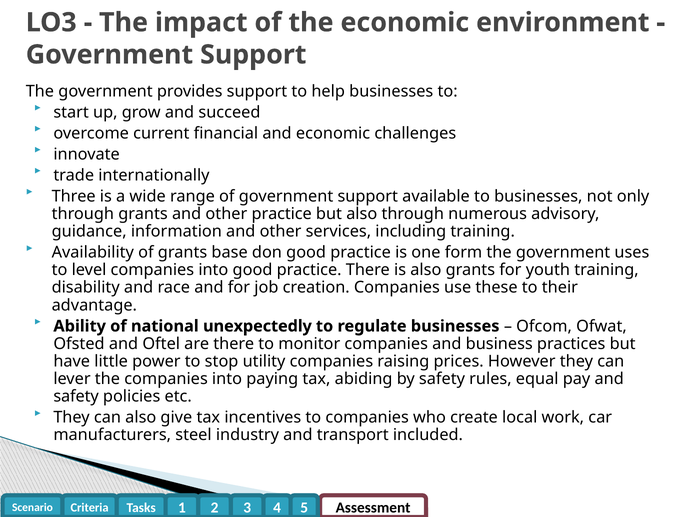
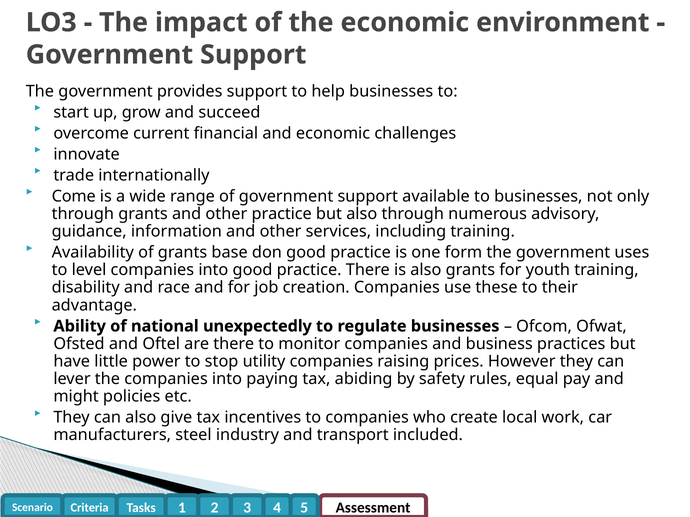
Three: Three -> Come (74, 196)
safety: safety -> might (76, 397)
